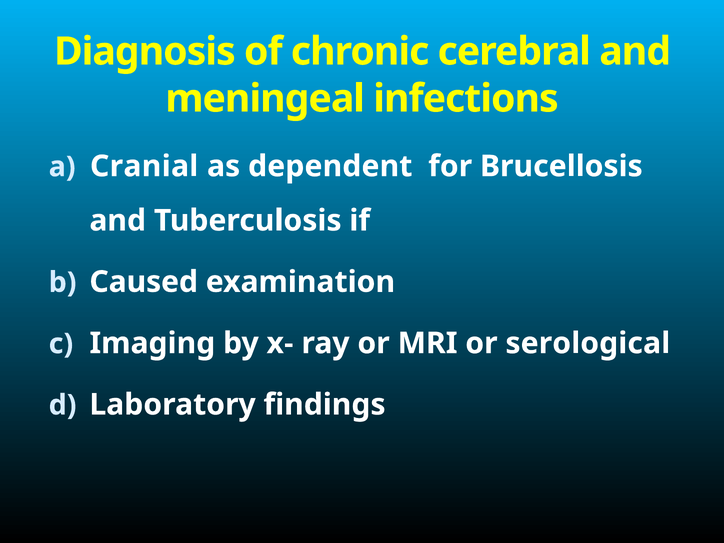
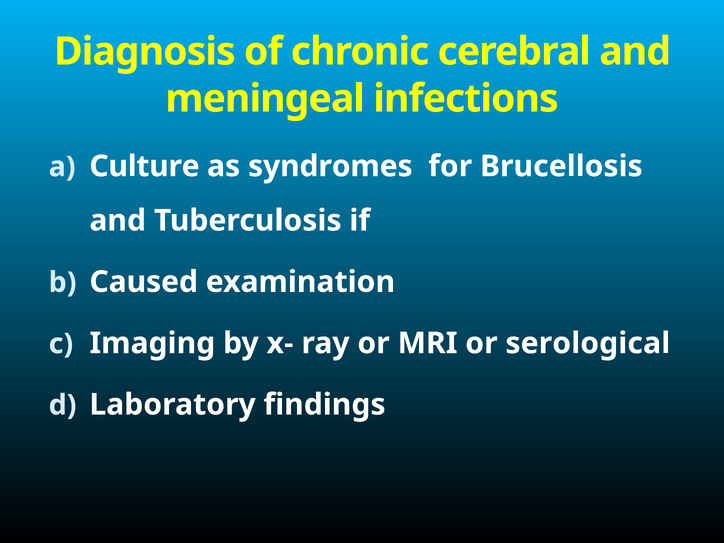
Cranial: Cranial -> Culture (144, 166)
dependent: dependent -> syndromes (330, 166)
